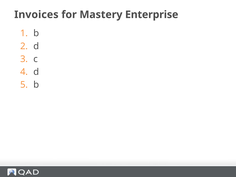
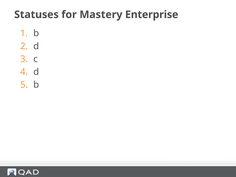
Invoices: Invoices -> Statuses (36, 15)
